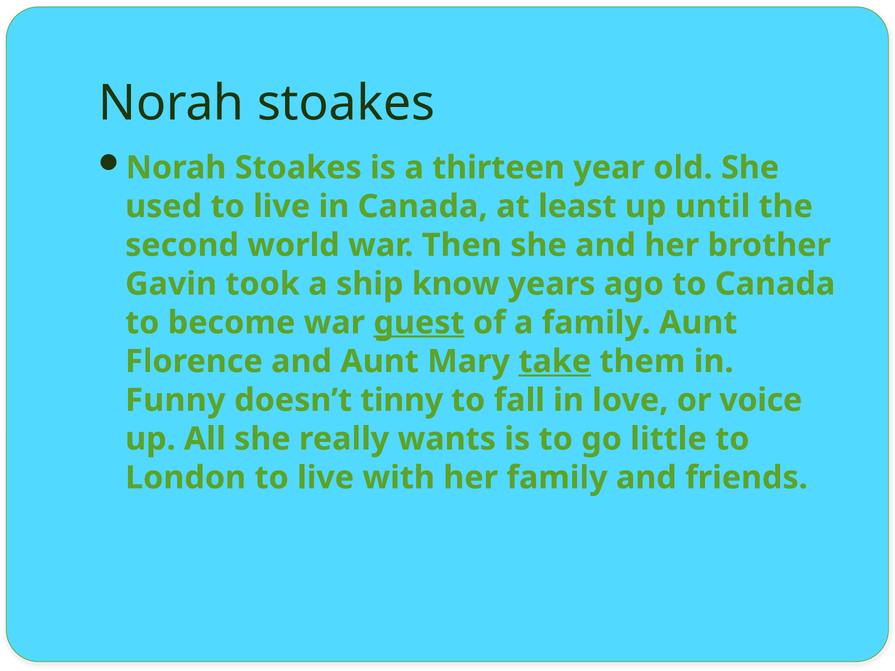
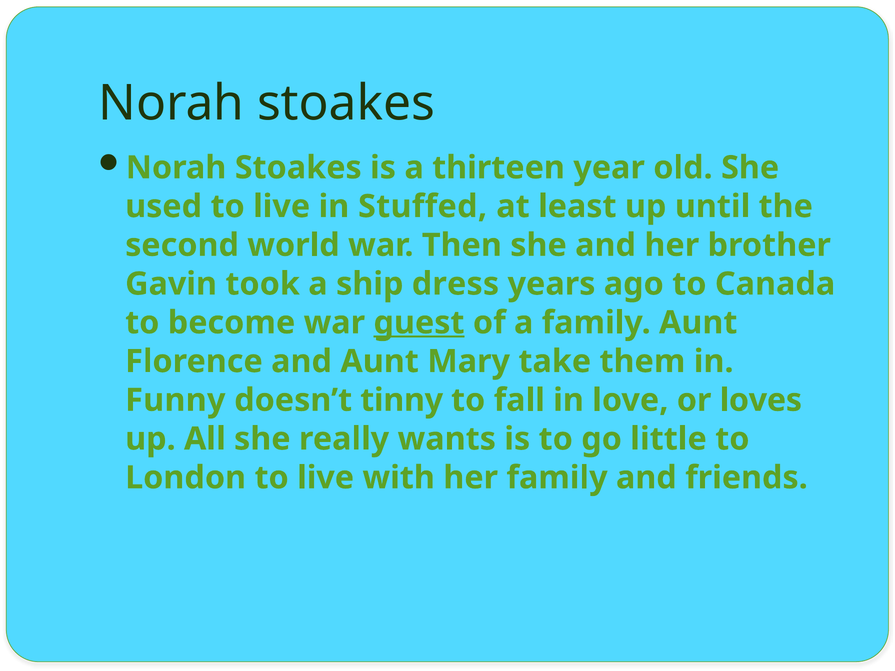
in Canada: Canada -> Stuffed (423, 207)
know: know -> dress (455, 284)
take underline: present -> none (555, 362)
voice: voice -> loves (761, 400)
